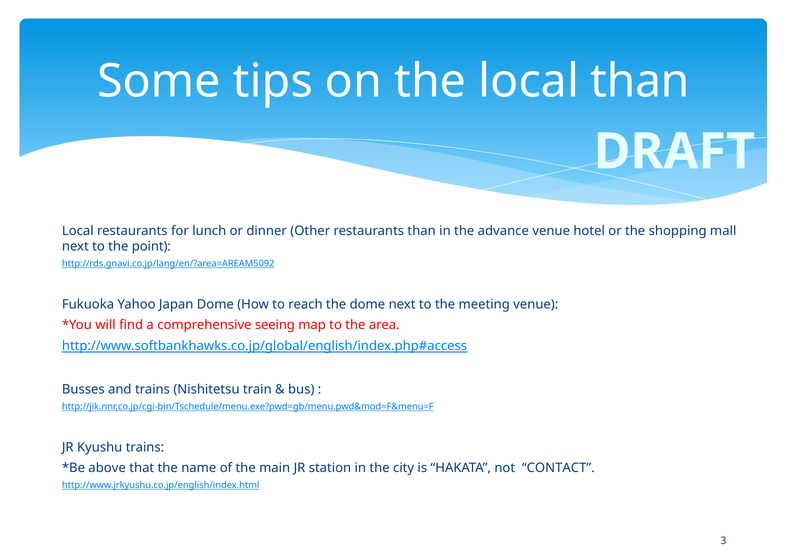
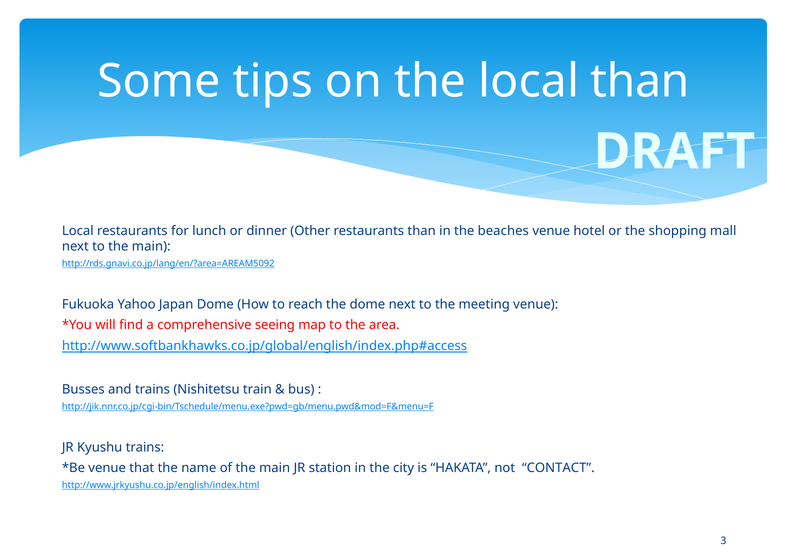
advance: advance -> beaches (503, 231)
to the point: point -> main (151, 246)
above: above -> venue (107, 468)
